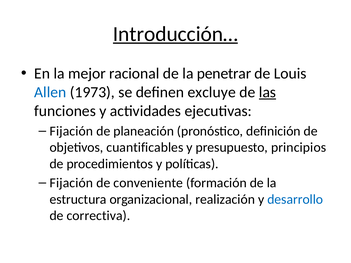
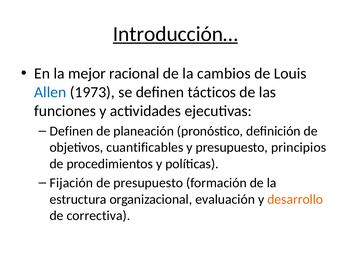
penetrar: penetrar -> cambios (224, 74)
excluye: excluye -> tácticos (212, 92)
las underline: present -> none (268, 92)
Fijación: Fijación -> Definen (71, 131)
de conveniente: conveniente -> presupuesto (148, 183)
realización: realización -> evaluación (225, 200)
desarrollo colour: blue -> orange (295, 200)
